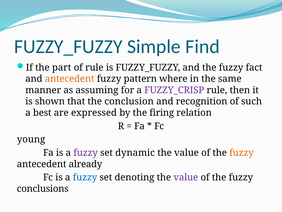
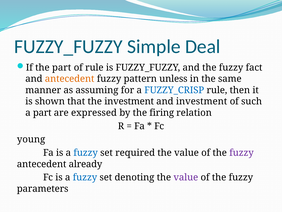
Find: Find -> Deal (203, 47)
where: where -> unless (173, 79)
FUZZY_CRISP colour: purple -> blue (174, 90)
the conclusion: conclusion -> investment (129, 101)
and recognition: recognition -> investment (202, 101)
a best: best -> part (42, 112)
fuzzy colour: purple -> blue (86, 152)
dynamic: dynamic -> required (135, 152)
fuzzy colour: orange -> purple (242, 152)
conclusions: conclusions -> parameters (43, 188)
